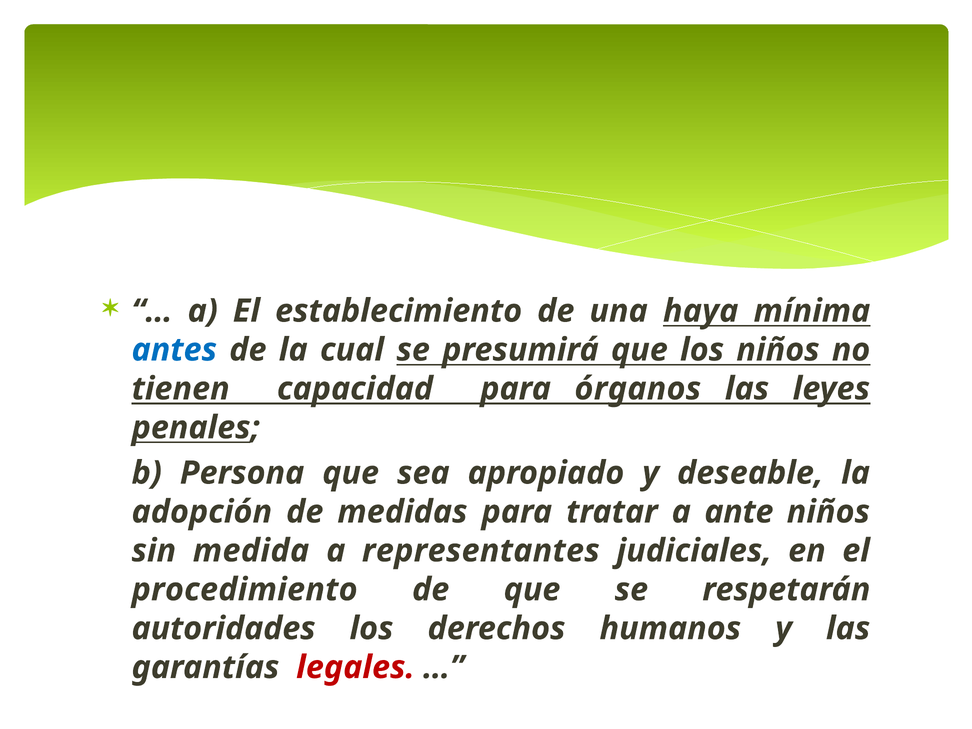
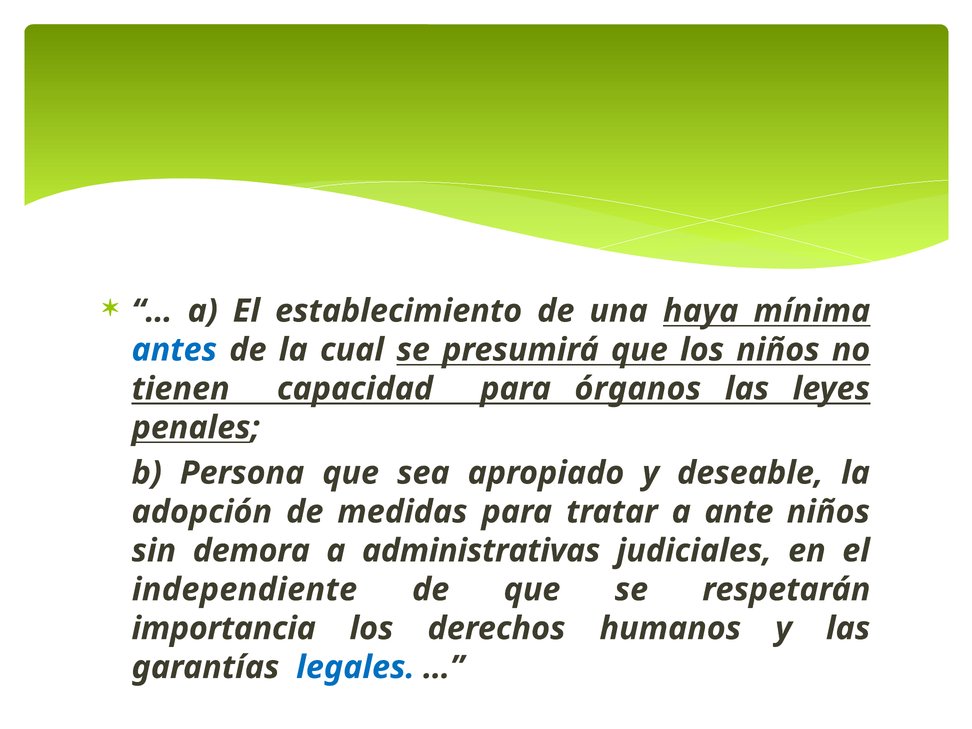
medida: medida -> demora (251, 551)
representantes: representantes -> administrativas (481, 551)
procedimiento: procedimiento -> independiente (245, 590)
autoridades: autoridades -> importancia (224, 628)
legales colour: red -> blue (355, 667)
